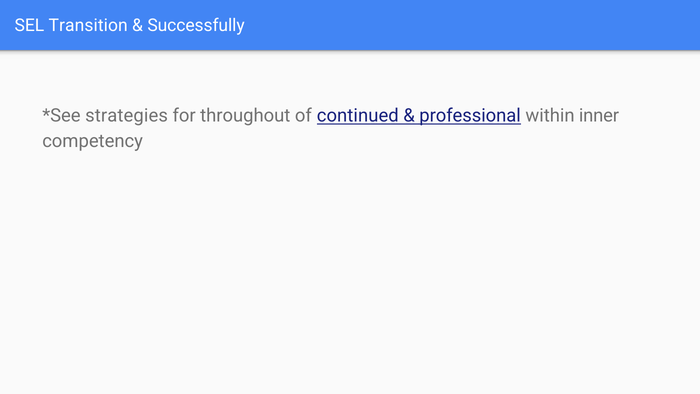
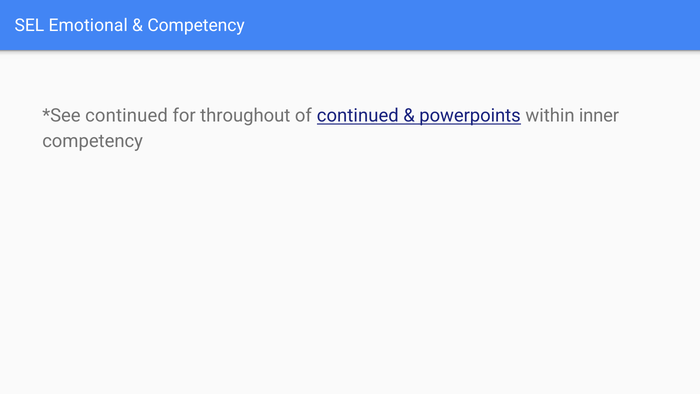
Transition: Transition -> Emotional (88, 26)
Successfully: Successfully -> Competency (196, 26)
strategies: strategies -> continued (127, 116)
professional: professional -> powerpoints (470, 116)
